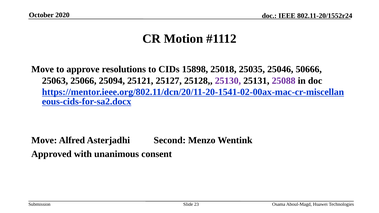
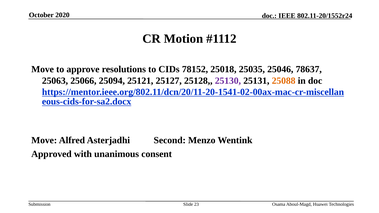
15898: 15898 -> 78152 (195, 69)
50666: 50666 -> 78637 (309, 69)
25088 colour: purple -> orange (284, 81)
